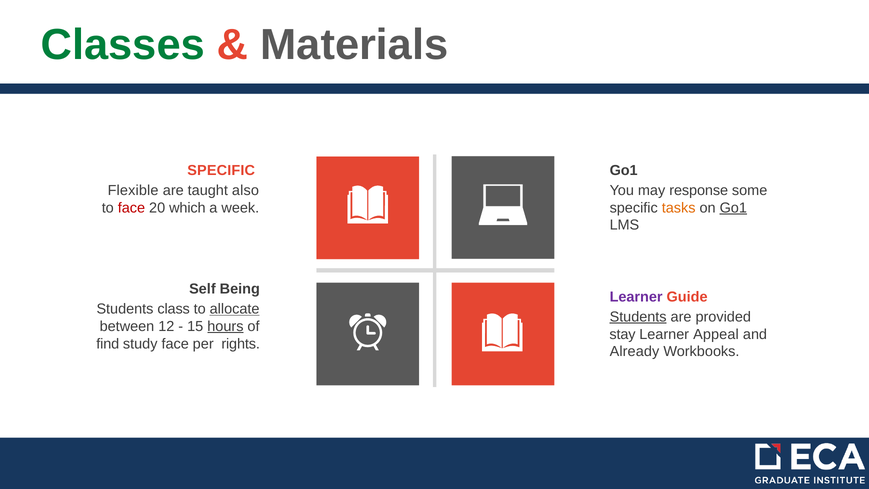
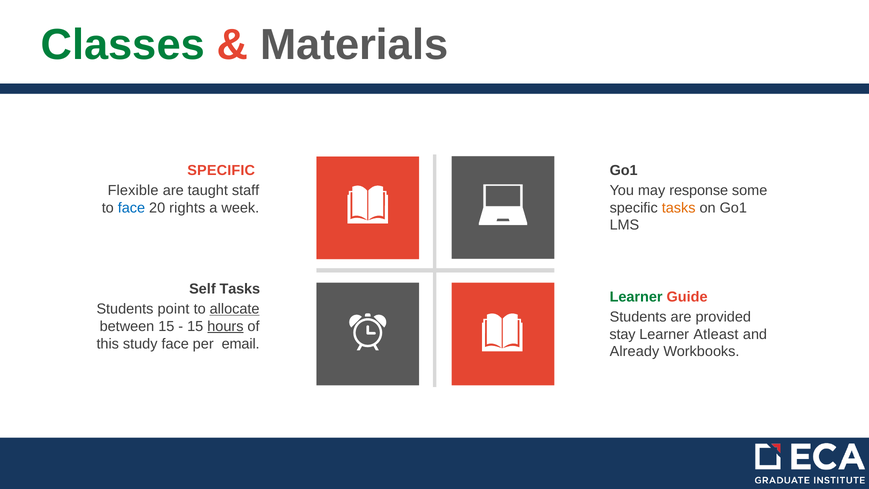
also: also -> staff (246, 190)
face colour: red -> blue (131, 208)
which: which -> rights (187, 208)
Go1 underline: present -> none (733, 208)
Self Being: Being -> Tasks (240, 289)
Learner colour: purple -> green (636, 297)
class: class -> point (174, 309)
Students underline: present -> none (638, 317)
between 12: 12 -> 15 (166, 326)
Appeal: Appeal -> Atleast (716, 334)
find: find -> this (108, 344)
rights: rights -> email (241, 344)
